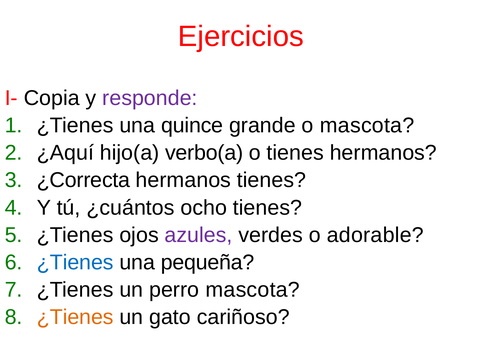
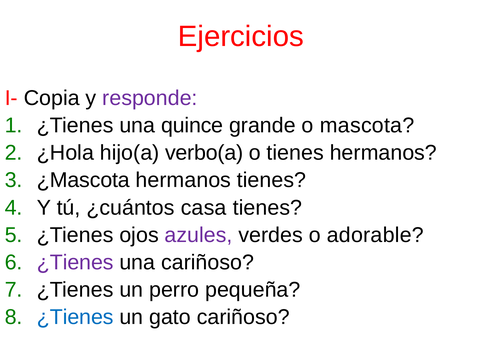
¿Aquí: ¿Aquí -> ¿Hola (65, 153)
¿Correcta: ¿Correcta -> ¿Mascota (83, 180)
ocho: ocho -> casa (204, 208)
¿Tienes colour: blue -> purple (75, 263)
una pequeña: pequeña -> cariñoso (208, 263)
perro mascota: mascota -> pequeña (253, 290)
¿Tienes colour: orange -> blue (75, 318)
